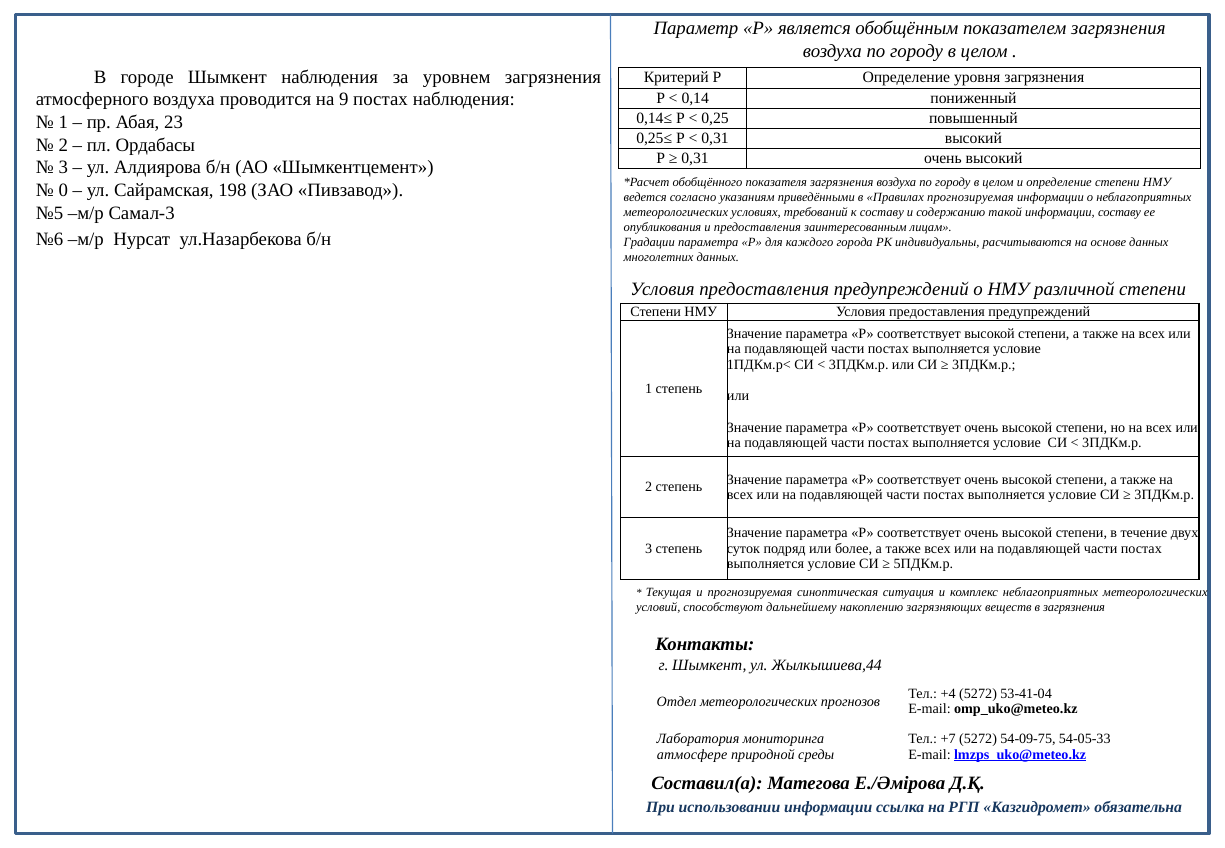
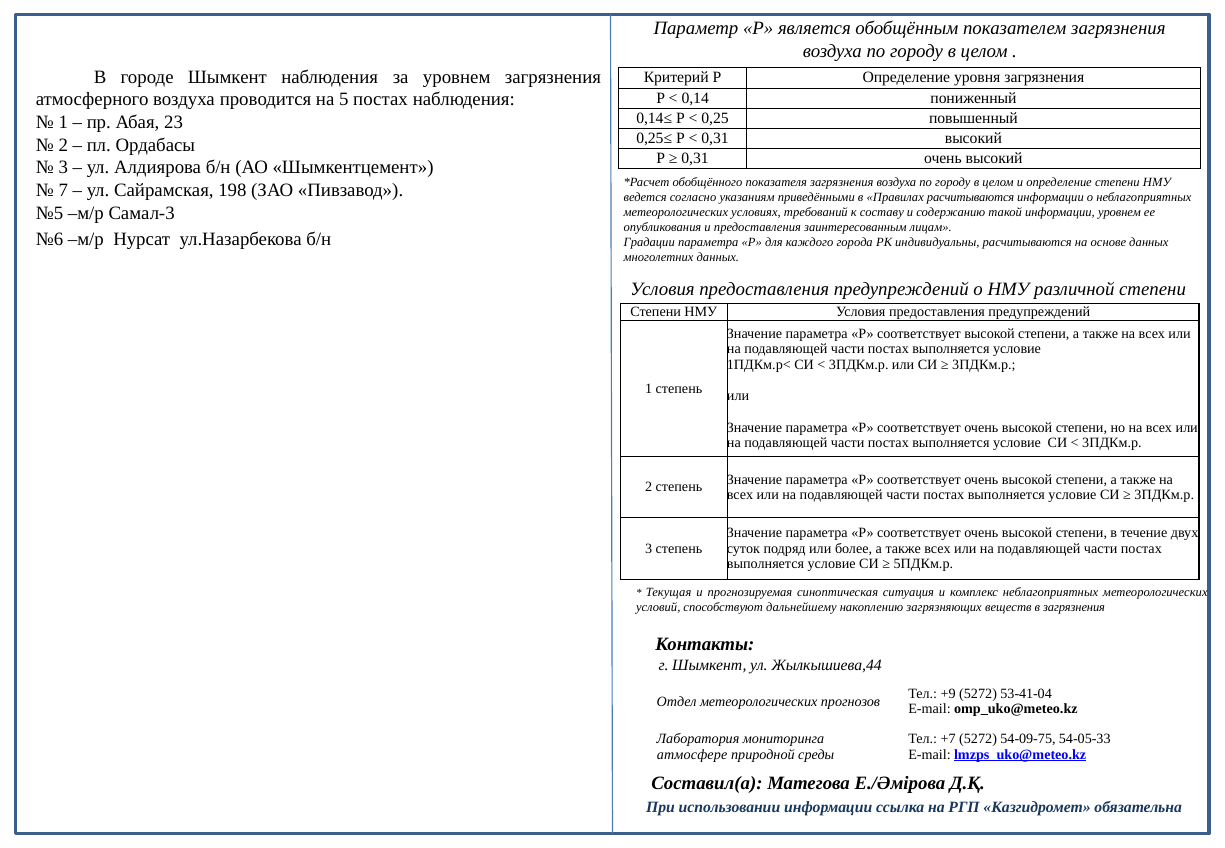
9: 9 -> 5 (344, 100)
0: 0 -> 7 (63, 190)
Правилах прогнозируемая: прогнозируемая -> расчитываются (971, 197)
информации составу: составу -> уровнем (1120, 212)
+4: +4 -> +9 (948, 694)
